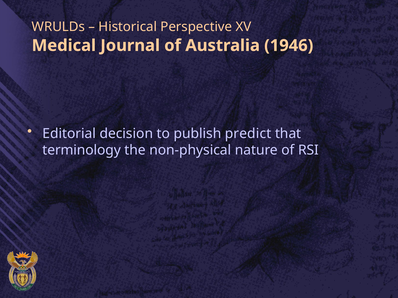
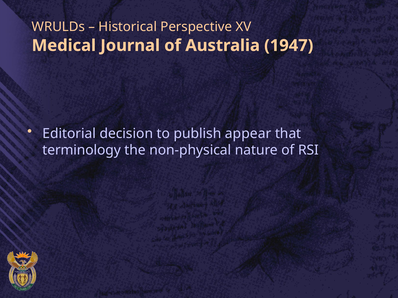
1946: 1946 -> 1947 (289, 46)
predict: predict -> appear (248, 134)
